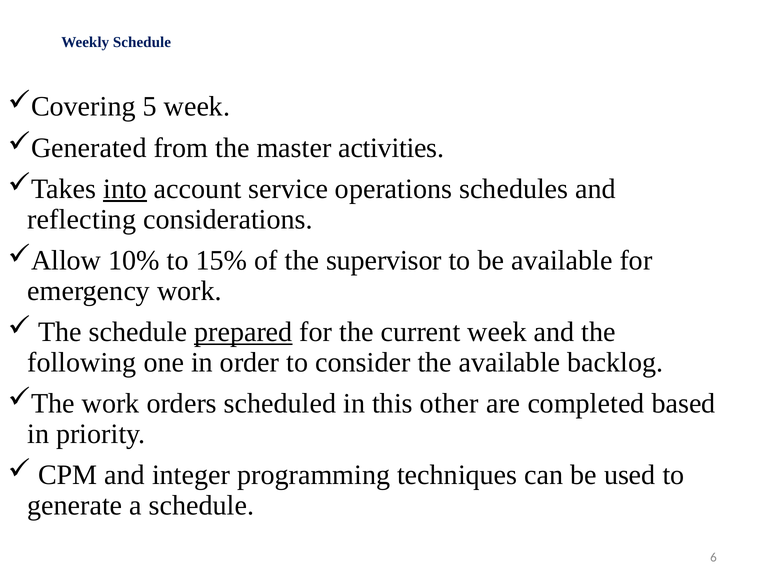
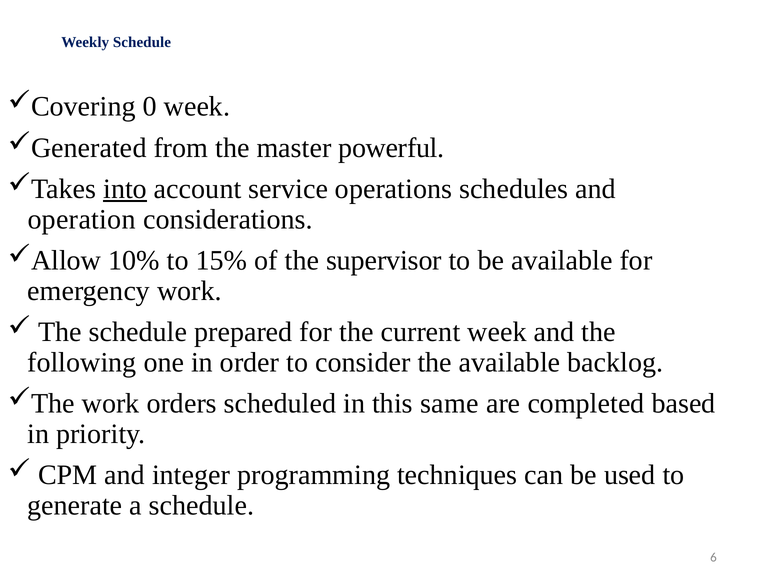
5: 5 -> 0 (150, 107)
activities: activities -> powerful (391, 148)
reflecting: reflecting -> operation (82, 219)
prepared underline: present -> none (243, 332)
other: other -> same (449, 403)
